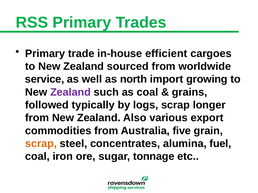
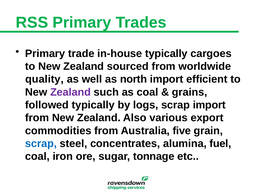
in-house efficient: efficient -> typically (166, 54)
service: service -> quality (44, 79)
growing: growing -> efficient (207, 79)
scrap longer: longer -> import (209, 105)
scrap colour: orange -> blue (41, 144)
